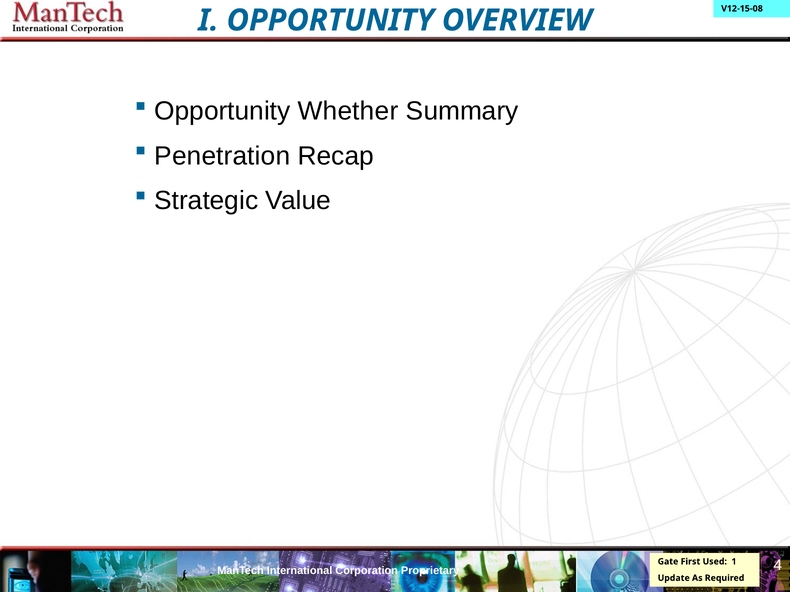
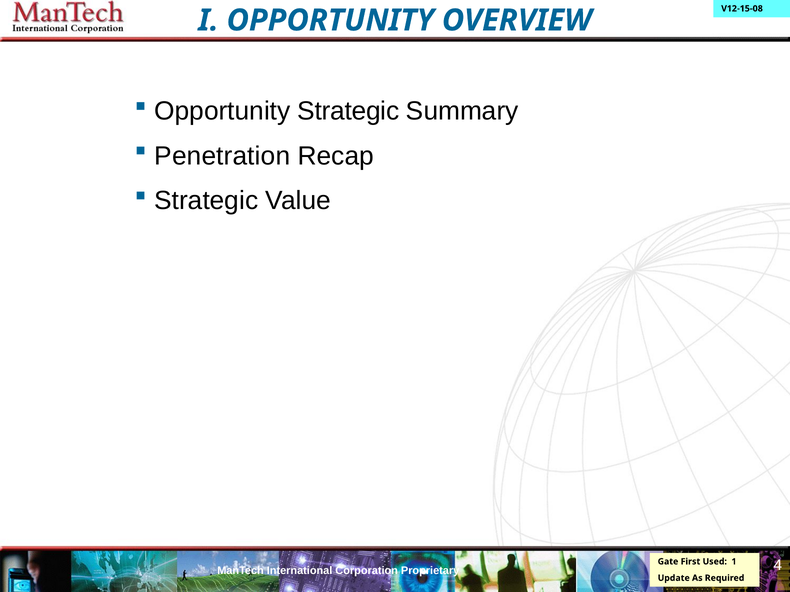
Opportunity Whether: Whether -> Strategic (348, 111)
